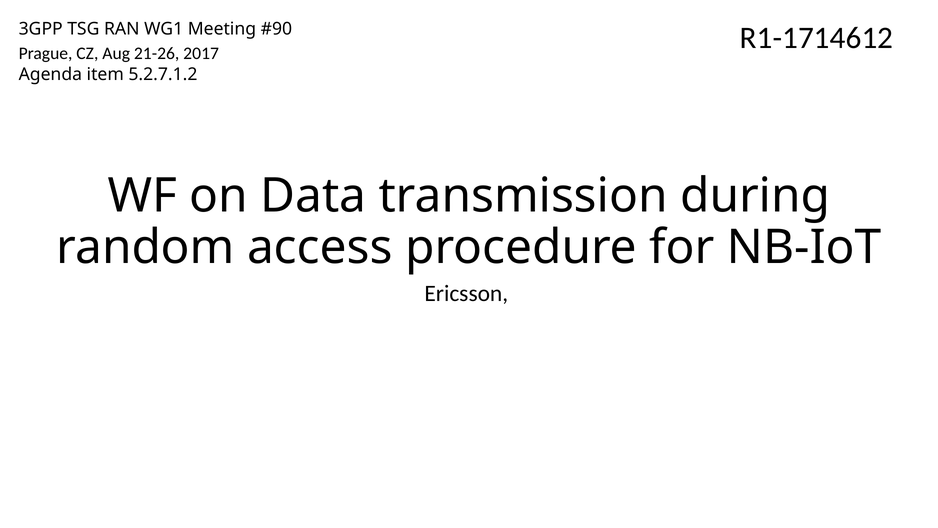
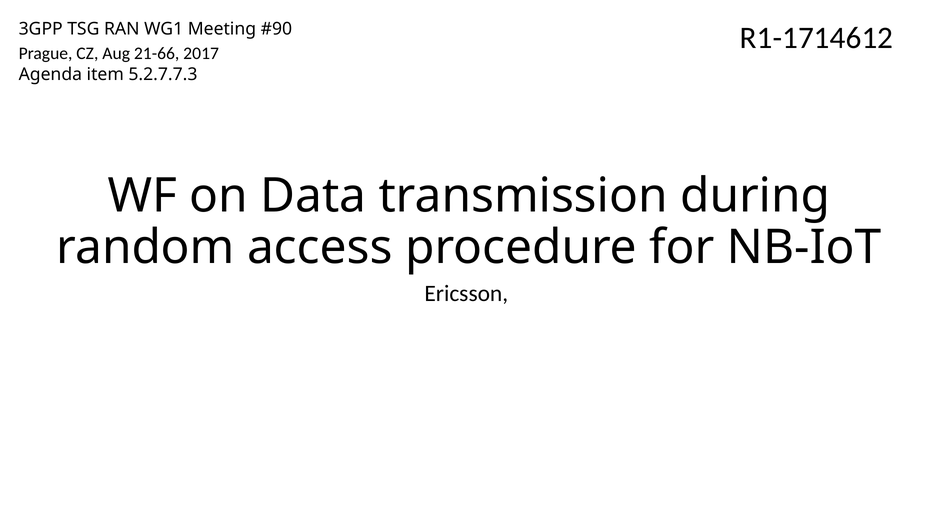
21-26: 21-26 -> 21-66 (157, 53)
5.2.7.1.2: 5.2.7.1.2 -> 5.2.7.7.3 (163, 74)
